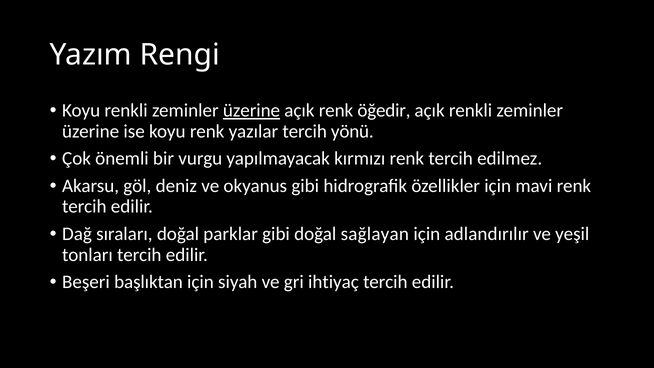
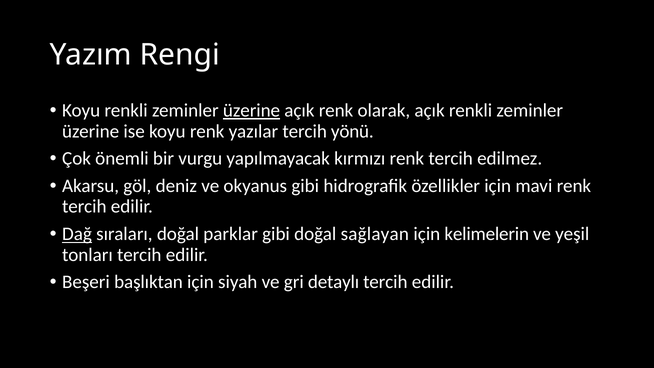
öğedir: öğedir -> olarak (384, 111)
Dağ underline: none -> present (77, 234)
adlandırılır: adlandırılır -> kelimelerin (487, 234)
ihtiyaç: ihtiyaç -> detaylı (334, 282)
